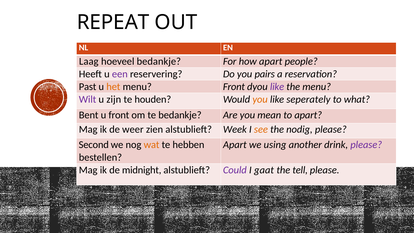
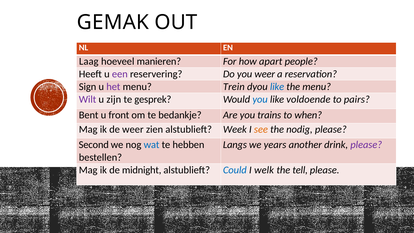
REPEAT: REPEAT -> GEMAK (113, 22)
hoeveel bedankje: bedankje -> manieren (159, 61)
you pairs: pairs -> weer (265, 74)
Past: Past -> Sign (88, 87)
het colour: orange -> purple (113, 87)
menu Front: Front -> Trein (234, 87)
like colour: purple -> blue (277, 87)
houden: houden -> gesprek (153, 99)
you colour: orange -> blue (260, 99)
seperately: seperately -> voldoende (308, 99)
what: what -> pairs (357, 99)
mean: mean -> trains (269, 115)
to apart: apart -> when (308, 115)
wat colour: orange -> blue (152, 145)
Apart: Apart -> Langs (235, 145)
using: using -> years (275, 145)
Could colour: purple -> blue (235, 170)
gaat: gaat -> welk (264, 170)
